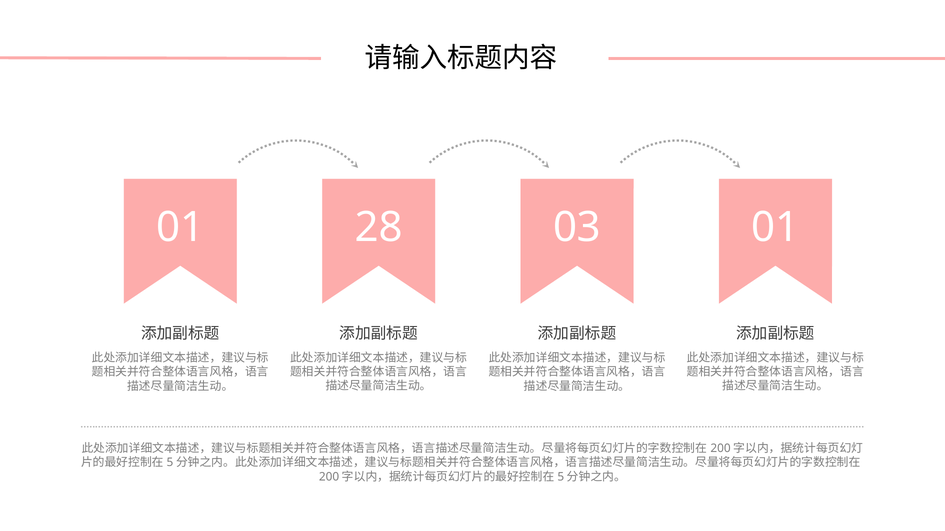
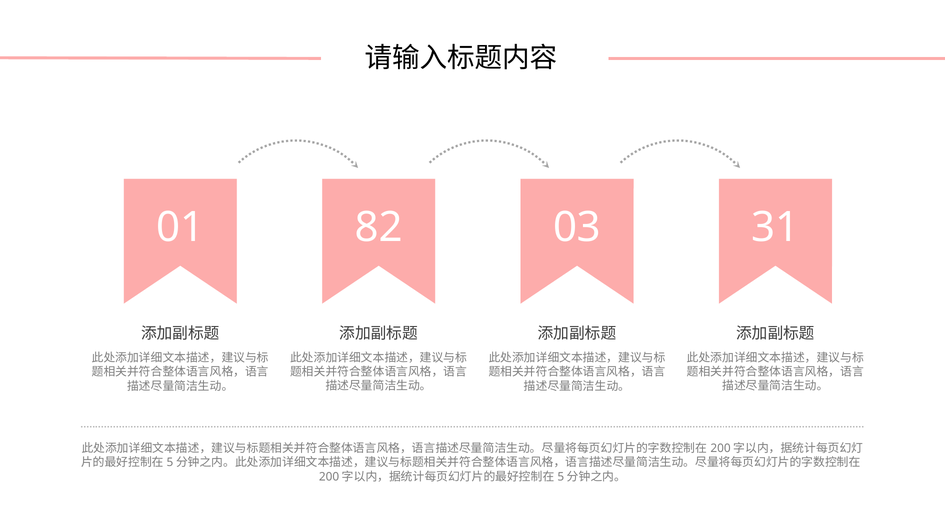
28: 28 -> 82 (379, 227)
03 01: 01 -> 31 (775, 227)
